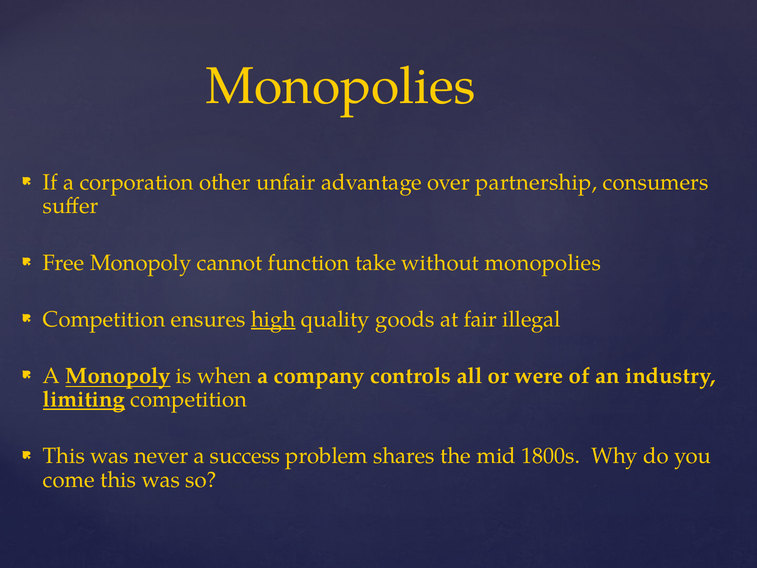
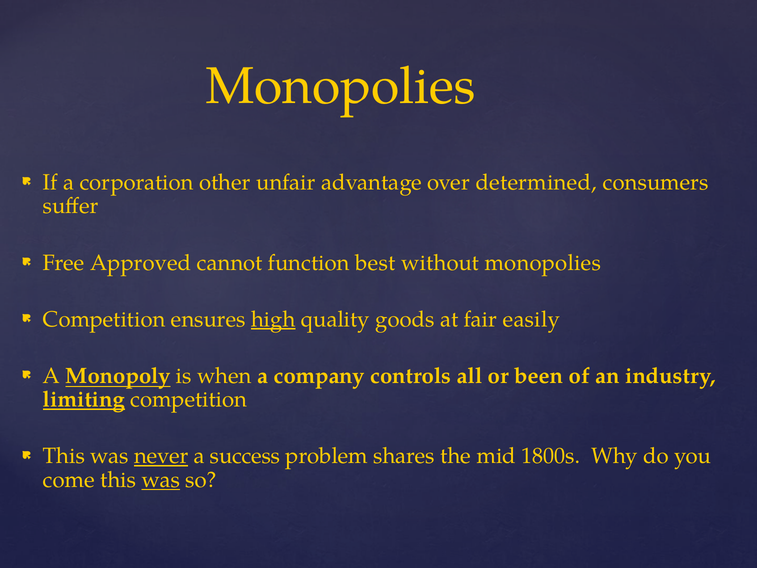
partnership: partnership -> determined (536, 182)
Free Monopoly: Monopoly -> Approved (141, 263)
take: take -> best (375, 263)
illegal: illegal -> easily (531, 319)
were: were -> been (539, 376)
never underline: none -> present (161, 456)
was underline: none -> present (161, 480)
